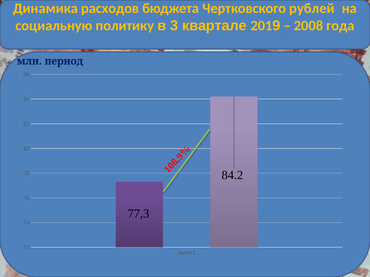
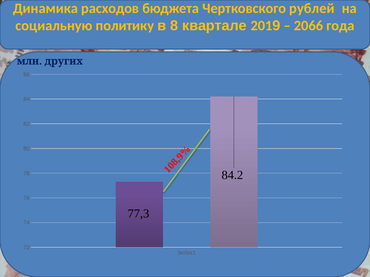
в 3: 3 -> 8 (174, 26)
2008: 2008 -> 2066 (309, 26)
период: период -> других (64, 61)
